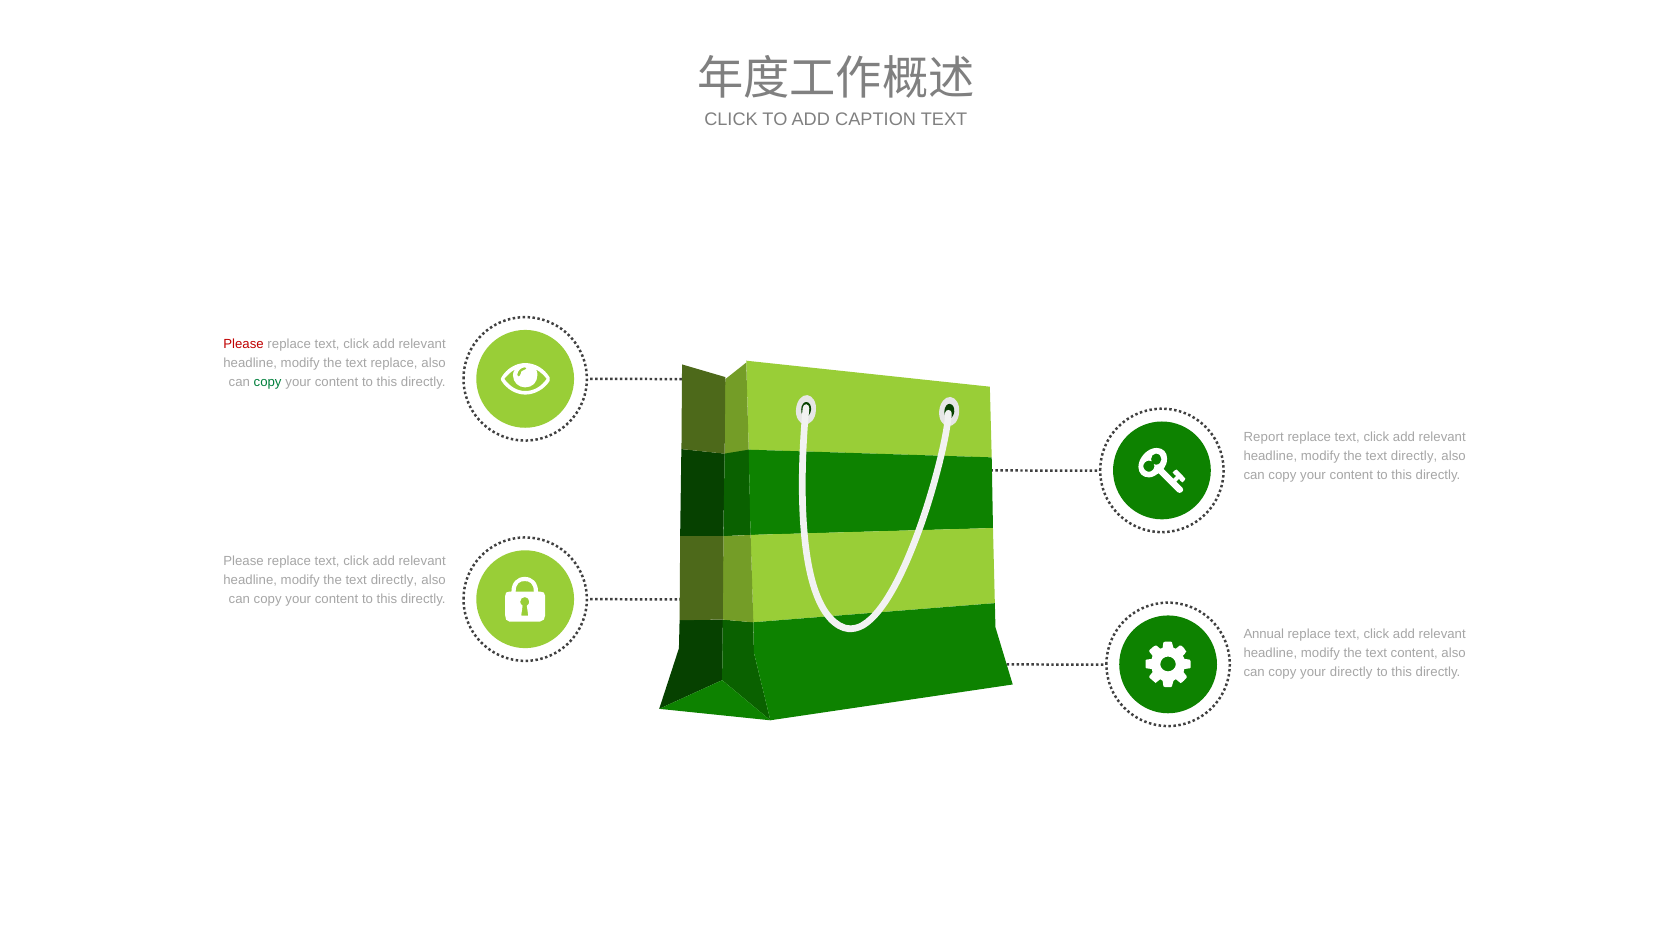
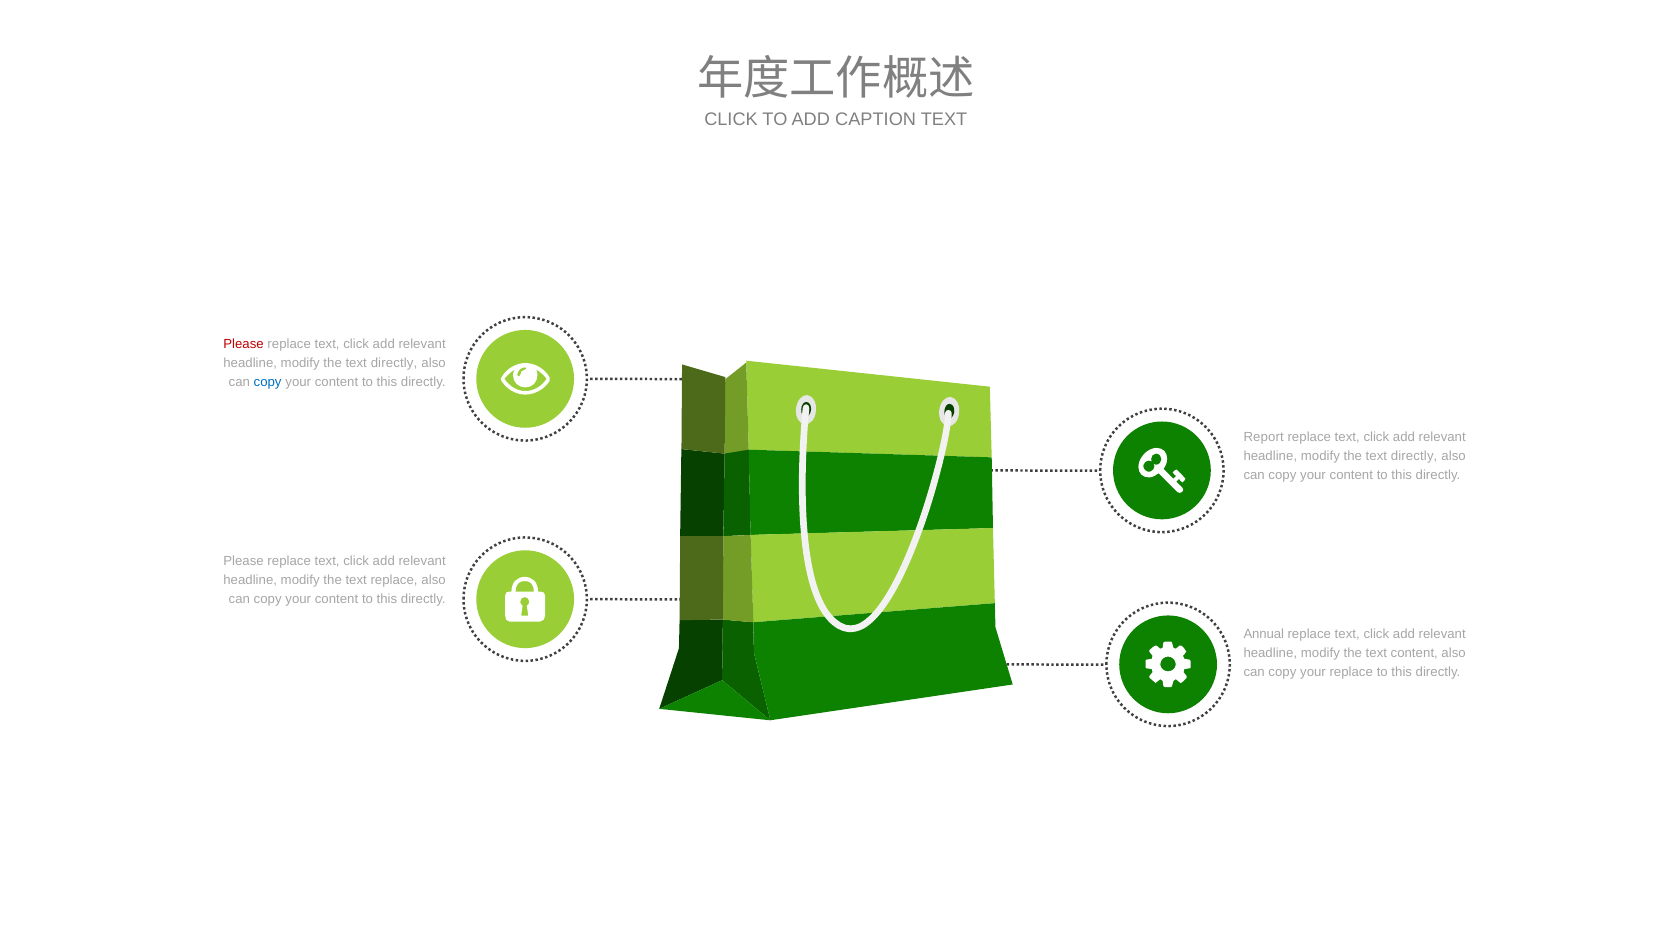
replace: replace -> directly (394, 363)
copy colour: green -> blue (268, 382)
directly: directly -> replace (394, 580)
your directly: directly -> replace (1351, 671)
